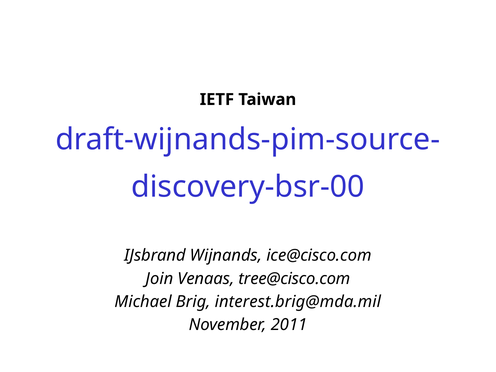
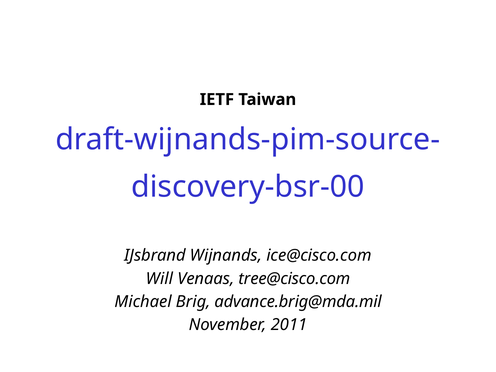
Join: Join -> Will (159, 279)
interest.brig@mda.mil: interest.brig@mda.mil -> advance.brig@mda.mil (298, 302)
